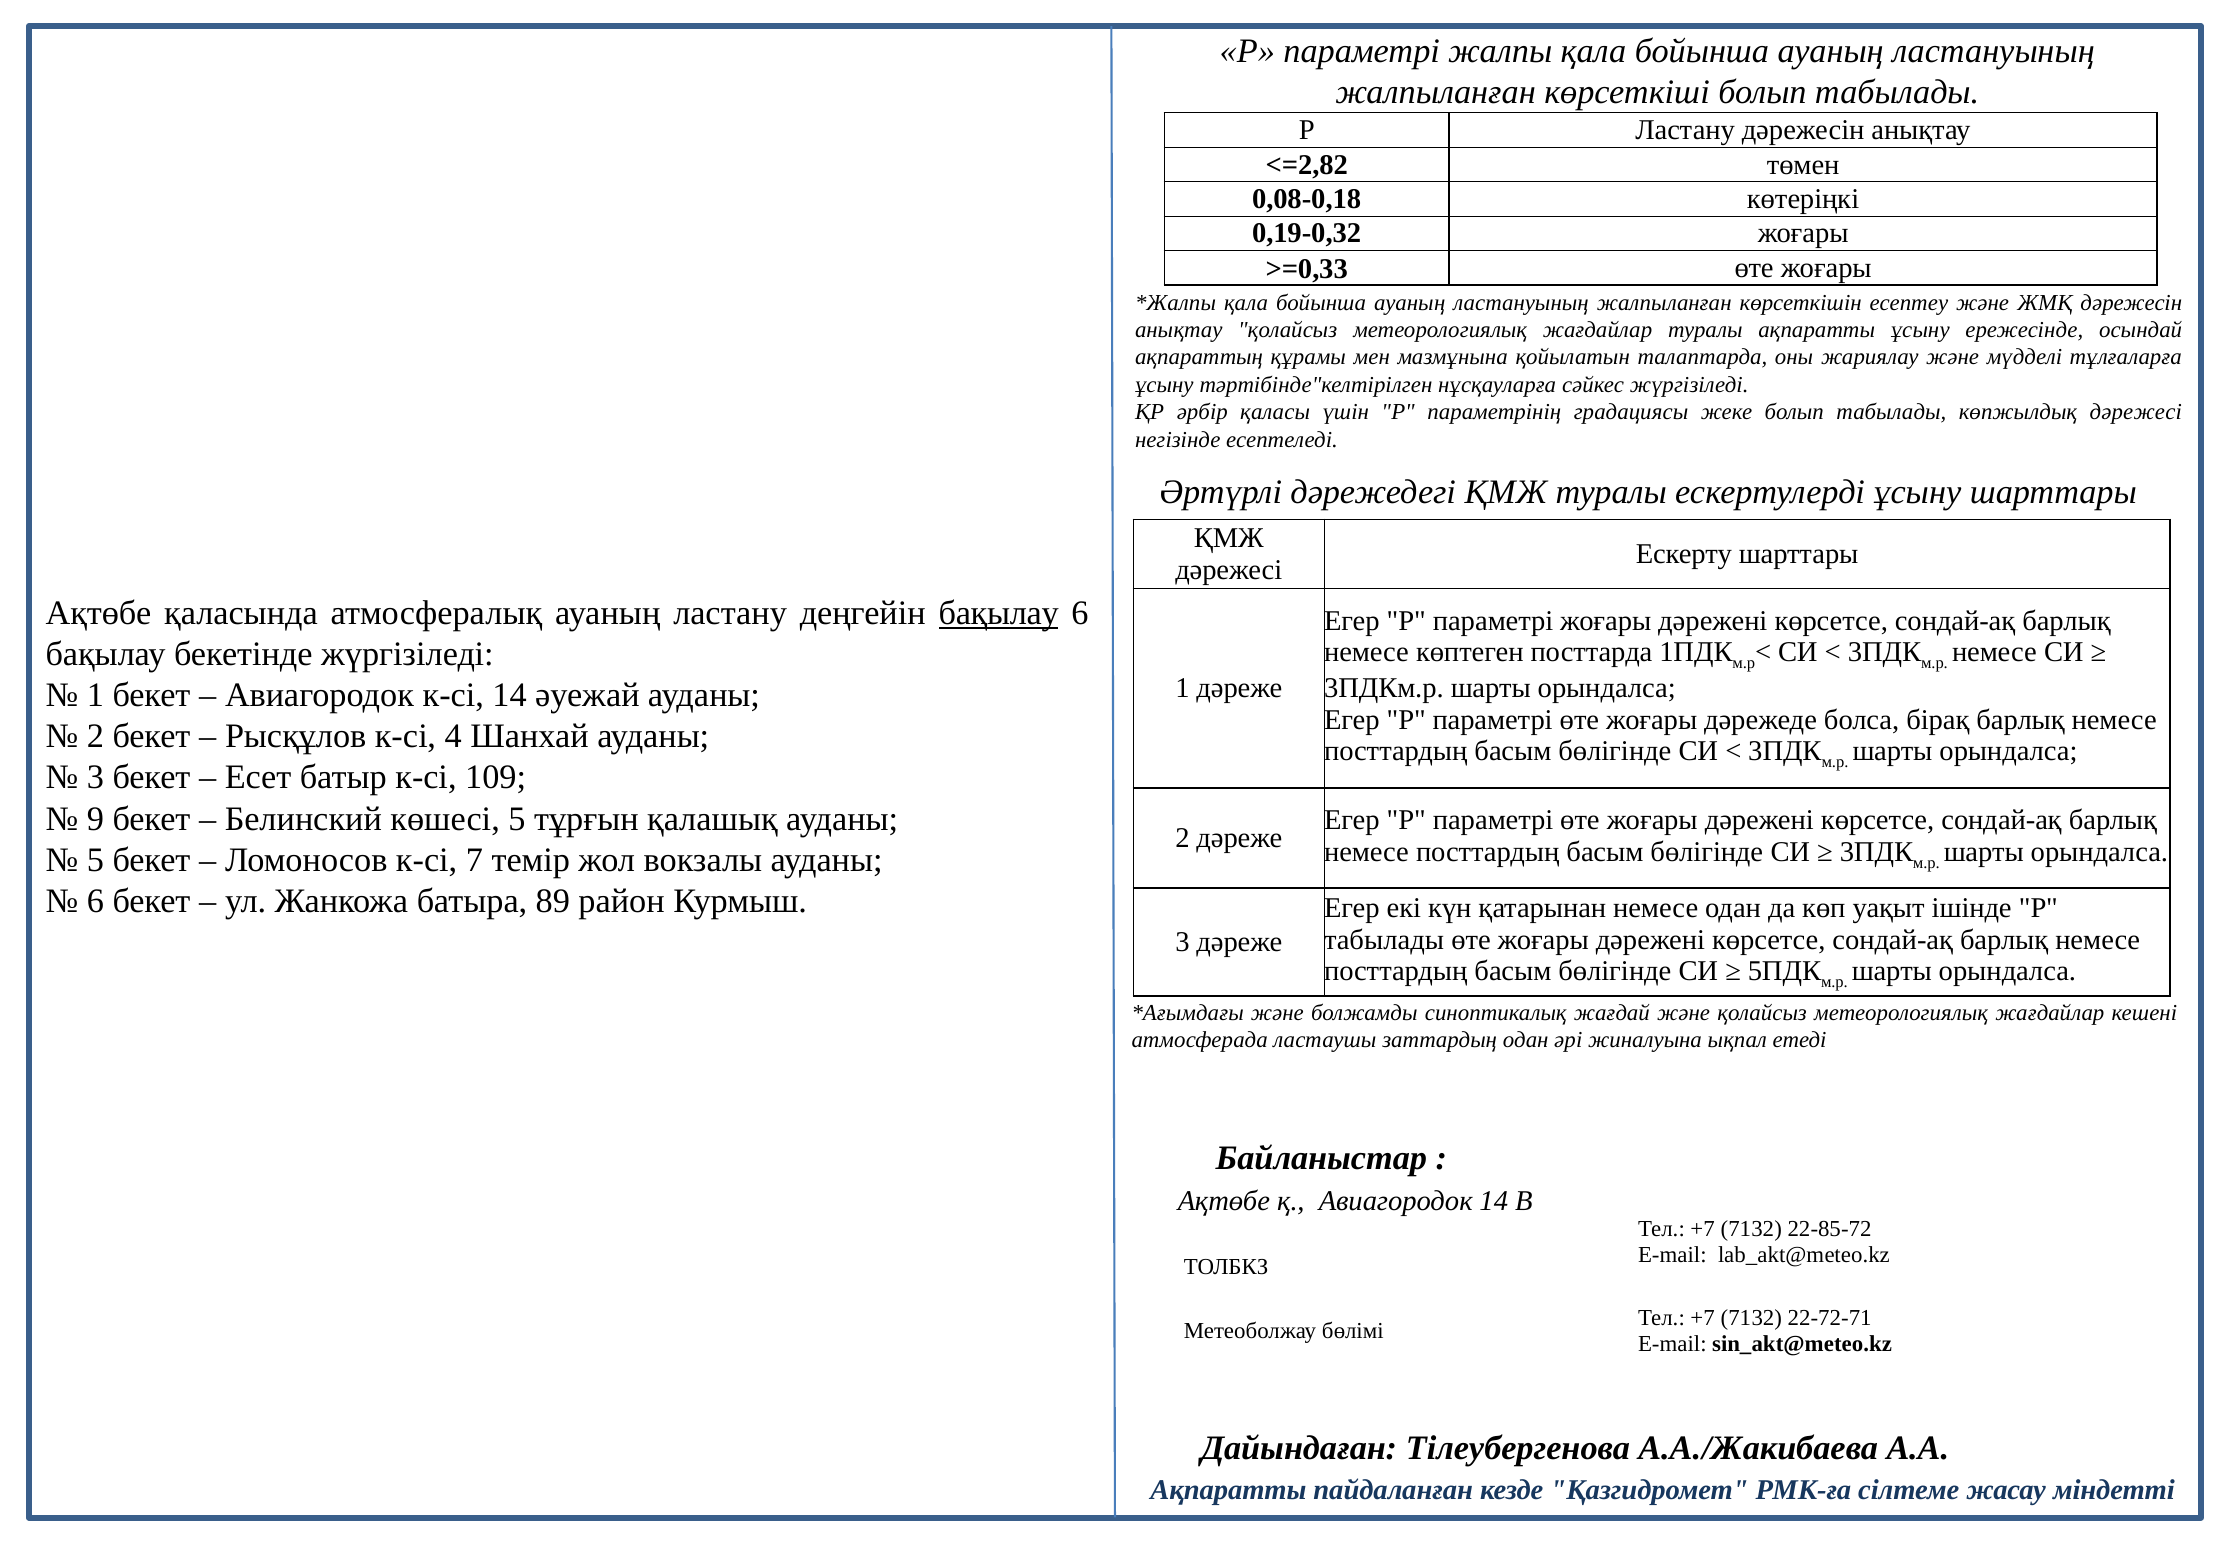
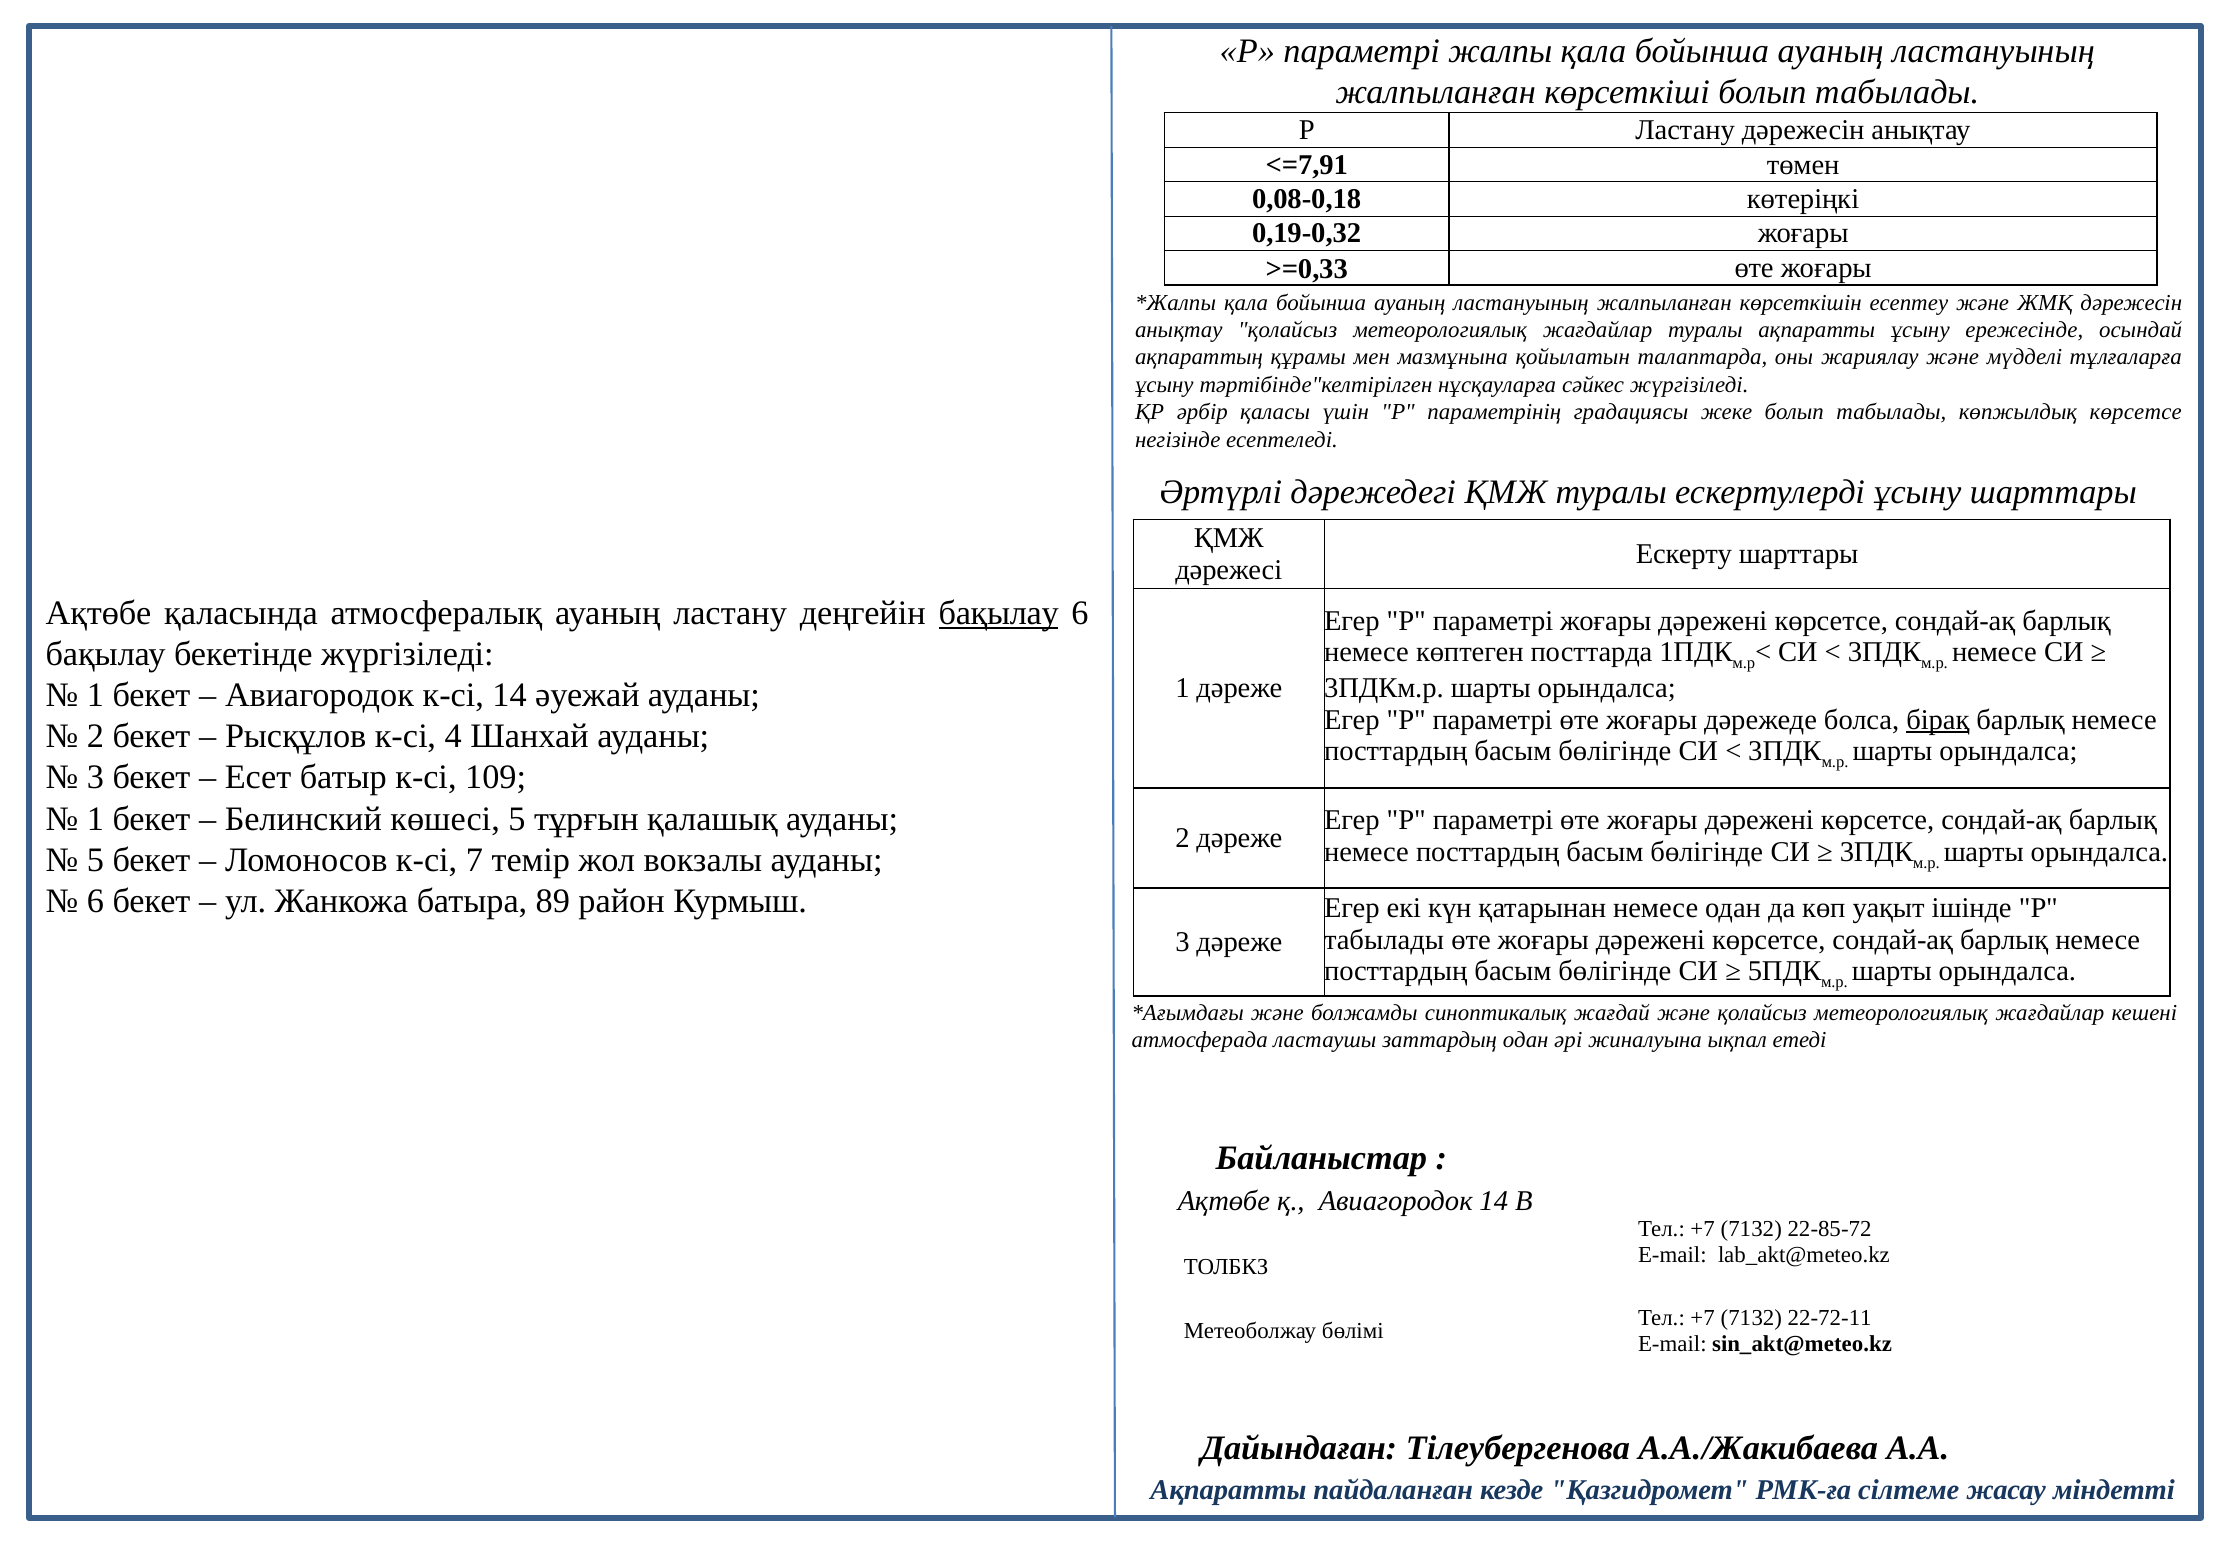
<=2,82: <=2,82 -> <=7,91 (1307, 165)
көпжылдық дәрежесі: дәрежесі -> көрсетсе (2136, 412)
бірақ underline: none -> present (1938, 720)
9: 9 -> 1 (95, 819)
22-72-71: 22-72-71 -> 22-72-11 (1830, 1318)
